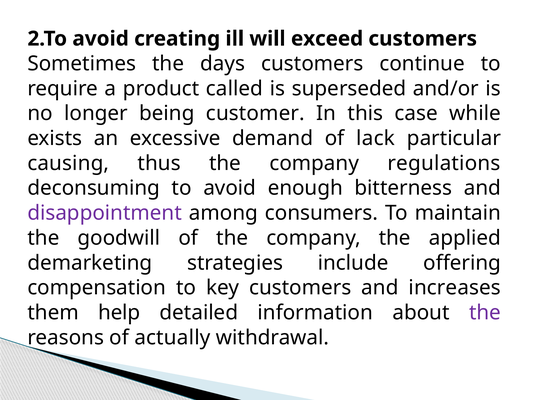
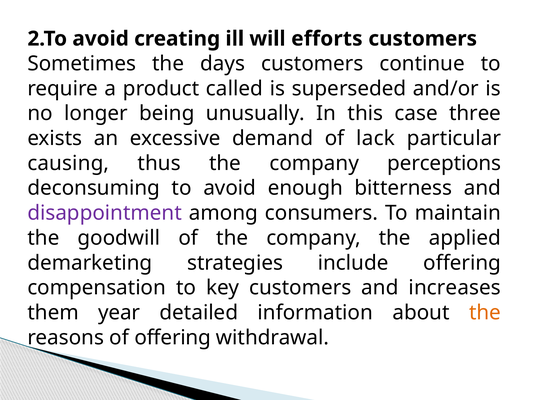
exceed: exceed -> efforts (327, 39)
customer: customer -> unusually (255, 113)
while: while -> three (475, 113)
regulations: regulations -> perceptions (444, 163)
help: help -> year (119, 312)
the colour: purple -> orange (485, 312)
of actually: actually -> offering (173, 337)
